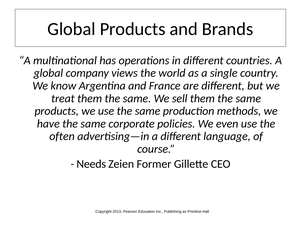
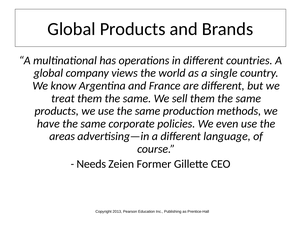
often: often -> areas (62, 136)
